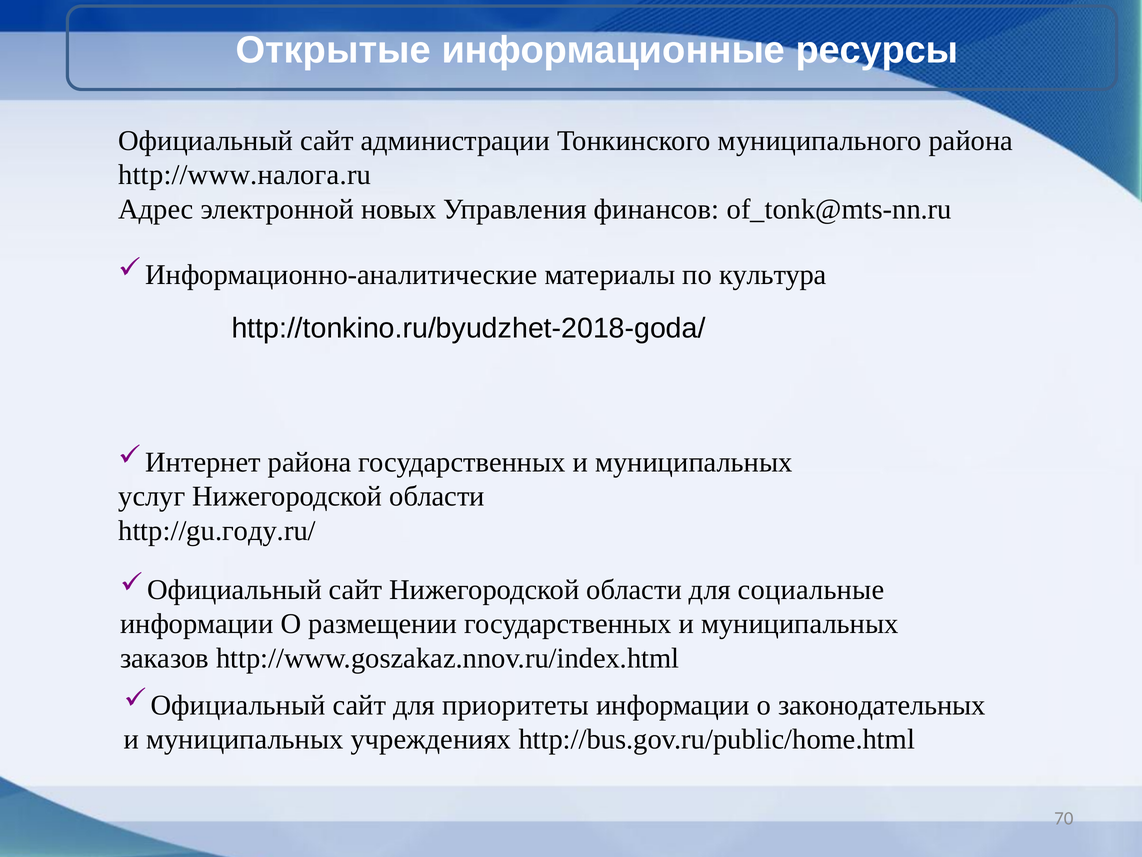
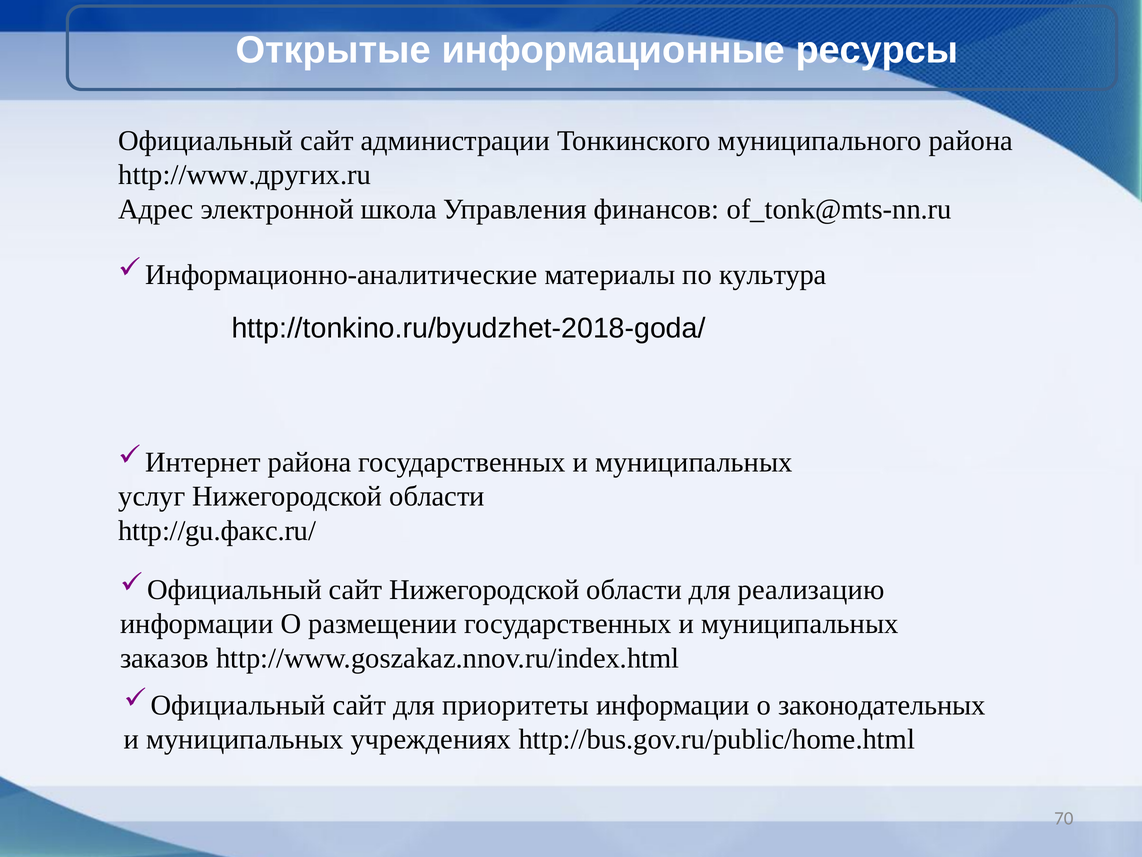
http://www.налога.ru: http://www.налога.ru -> http://www.других.ru (245, 175)
новых: новых -> школа (399, 209)
http://gu.году.ru/: http://gu.году.ru/ -> http://gu.факс.ru/ (217, 530)
социальные: социальные -> реализацию (811, 589)
